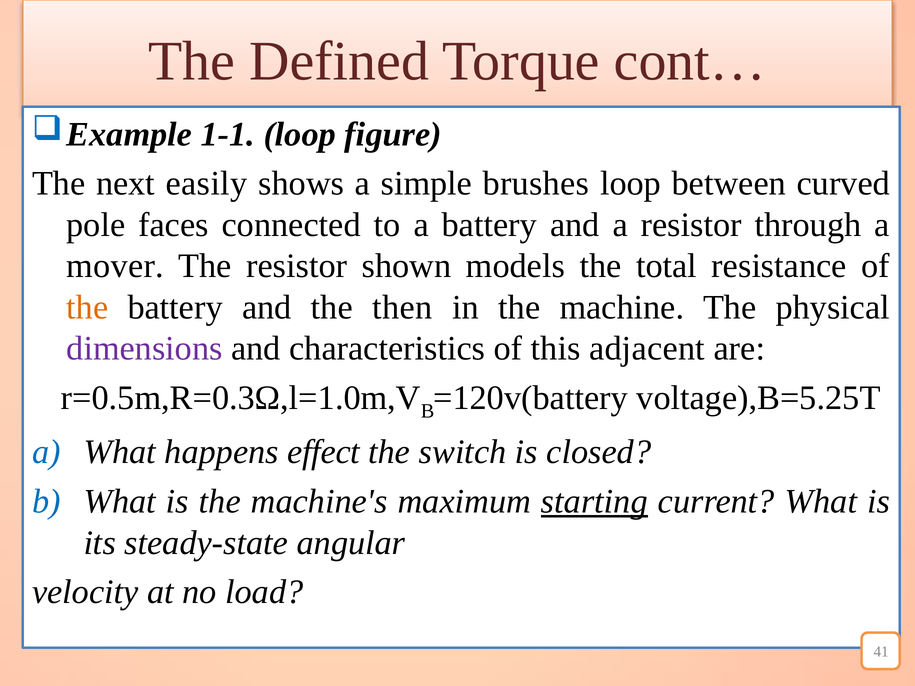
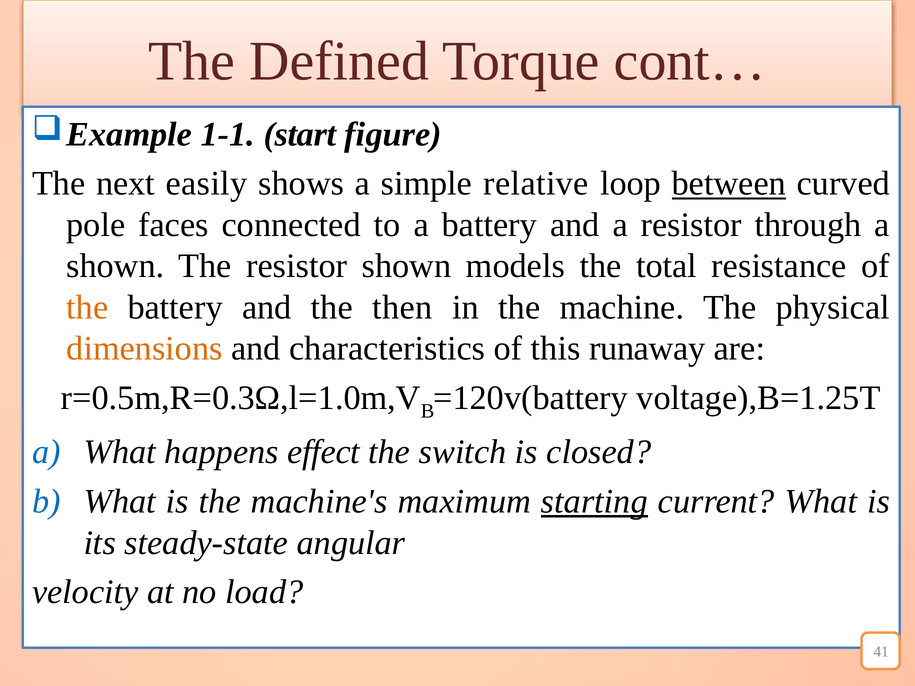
1-1 loop: loop -> start (300, 134)
brushes: brushes -> relative (536, 184)
between underline: none -> present (729, 184)
mover: mover -> shown (115, 266)
dimensions colour: purple -> orange (144, 349)
adjacent: adjacent -> runaway (647, 349)
voltage),B=5.25T: voltage),B=5.25T -> voltage),B=1.25T (758, 398)
